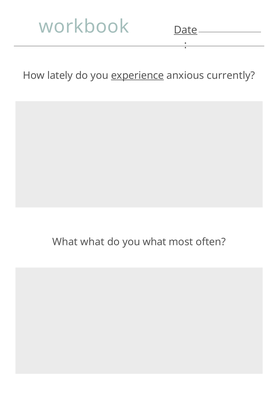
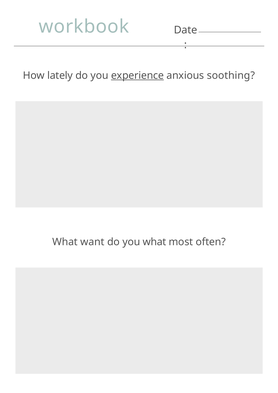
Date underline: present -> none (186, 30)
currently: currently -> soothing (231, 76)
What what: what -> want (92, 242)
